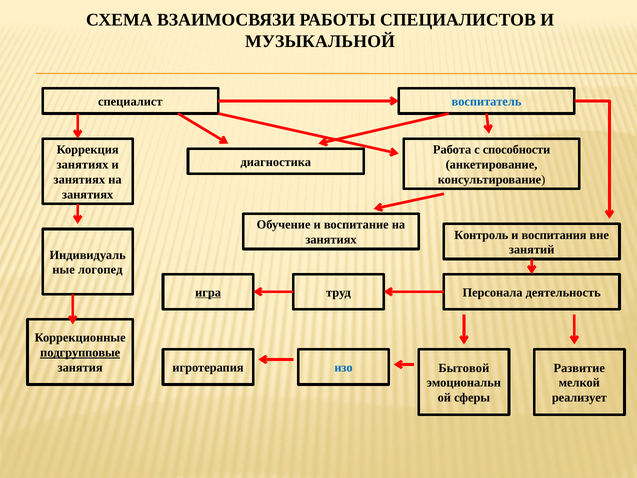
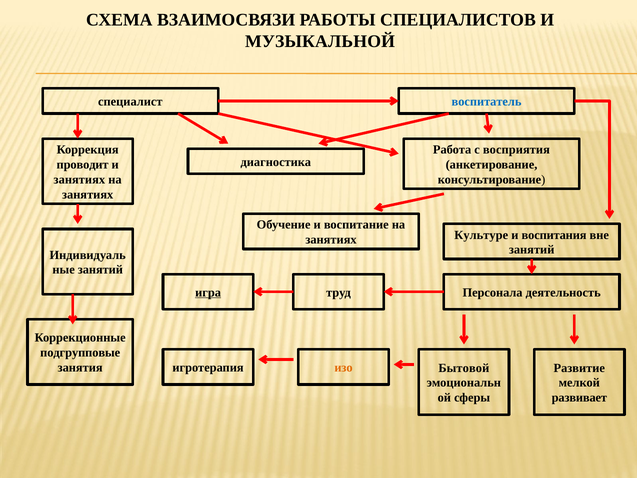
способности: способности -> восприятия (516, 150)
занятиях: занятиях -> проводит (83, 165)
Контроль: Контроль -> Культуре (481, 235)
логопед: логопед -> занятий (100, 270)
подгрупповые underline: present -> none (80, 353)
изо colour: blue -> orange (344, 368)
реализует: реализует -> развивает (579, 398)
